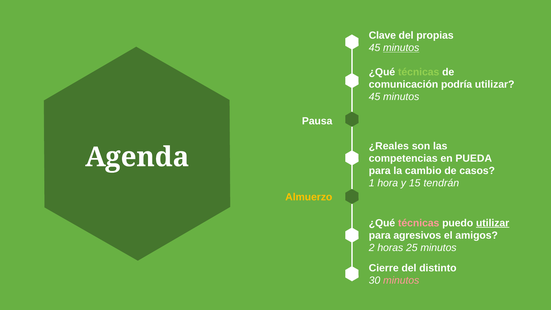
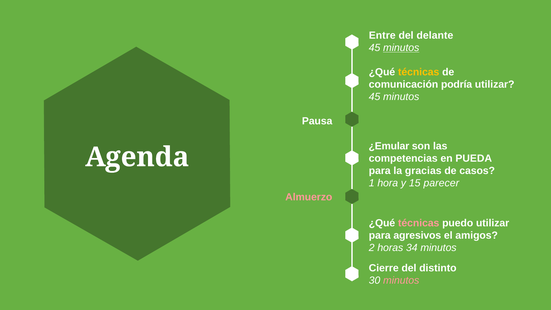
Clave: Clave -> Entre (382, 35)
propias: propias -> delante (435, 35)
técnicas colour: light green -> yellow (419, 72)
¿Reales: ¿Reales -> ¿Emular (389, 146)
cambio: cambio -> gracias (423, 171)
tendrán: tendrán -> parecer (441, 183)
Almuerzo colour: yellow -> pink (309, 197)
utilizar underline: present -> none (493, 223)
25: 25 -> 34 (412, 248)
